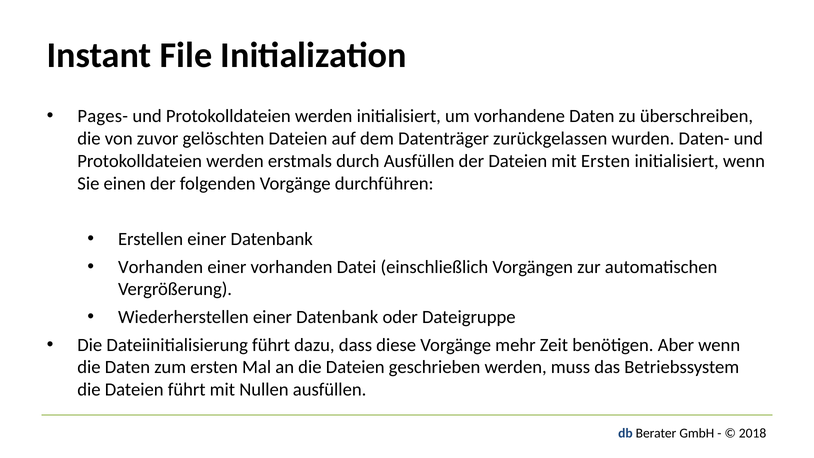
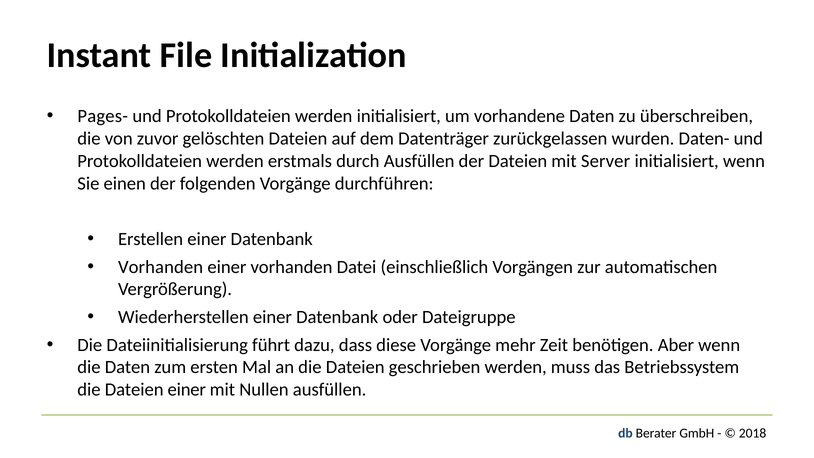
mit Ersten: Ersten -> Server (606, 161)
Dateien führt: führt -> einer (187, 390)
